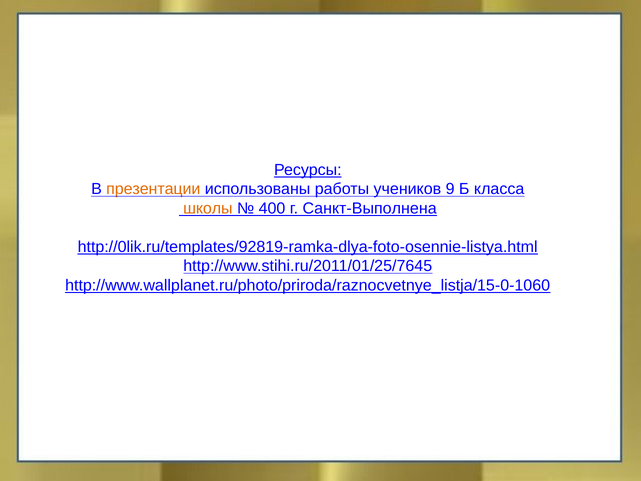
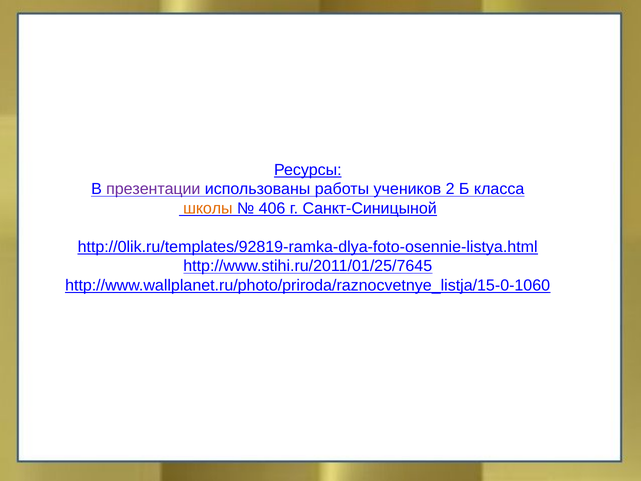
презентации colour: orange -> purple (153, 189)
9: 9 -> 2 (450, 189)
400: 400 -> 406 (272, 208)
Санкт-Выполнена: Санкт-Выполнена -> Санкт-Синицыной (370, 208)
